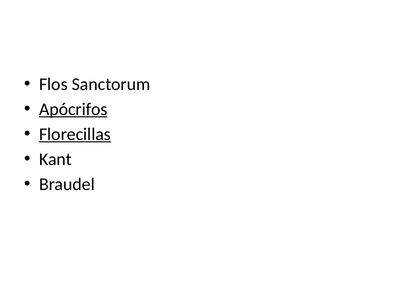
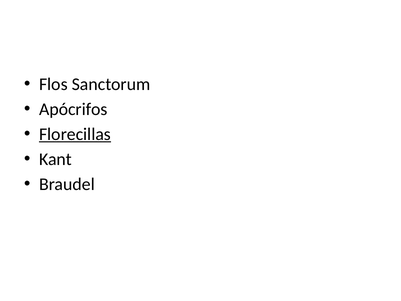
Apócrifos underline: present -> none (73, 109)
